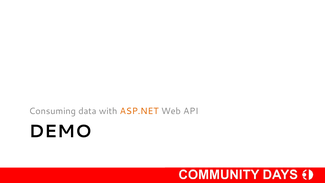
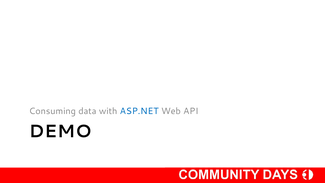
ASP.NET colour: orange -> blue (139, 111)
